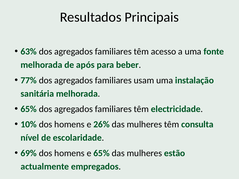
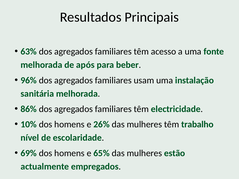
77%: 77% -> 96% (29, 80)
65%: 65% -> 86% (29, 109)
consulta: consulta -> trabalho (197, 125)
